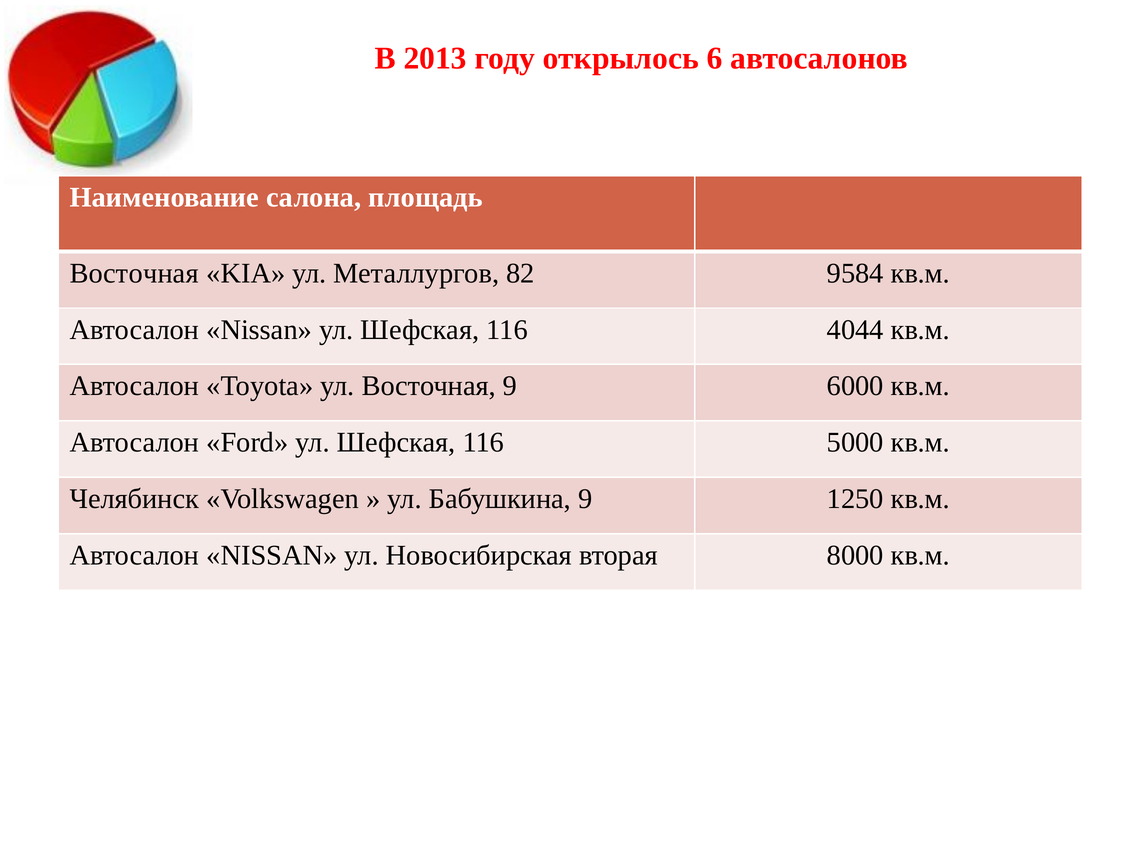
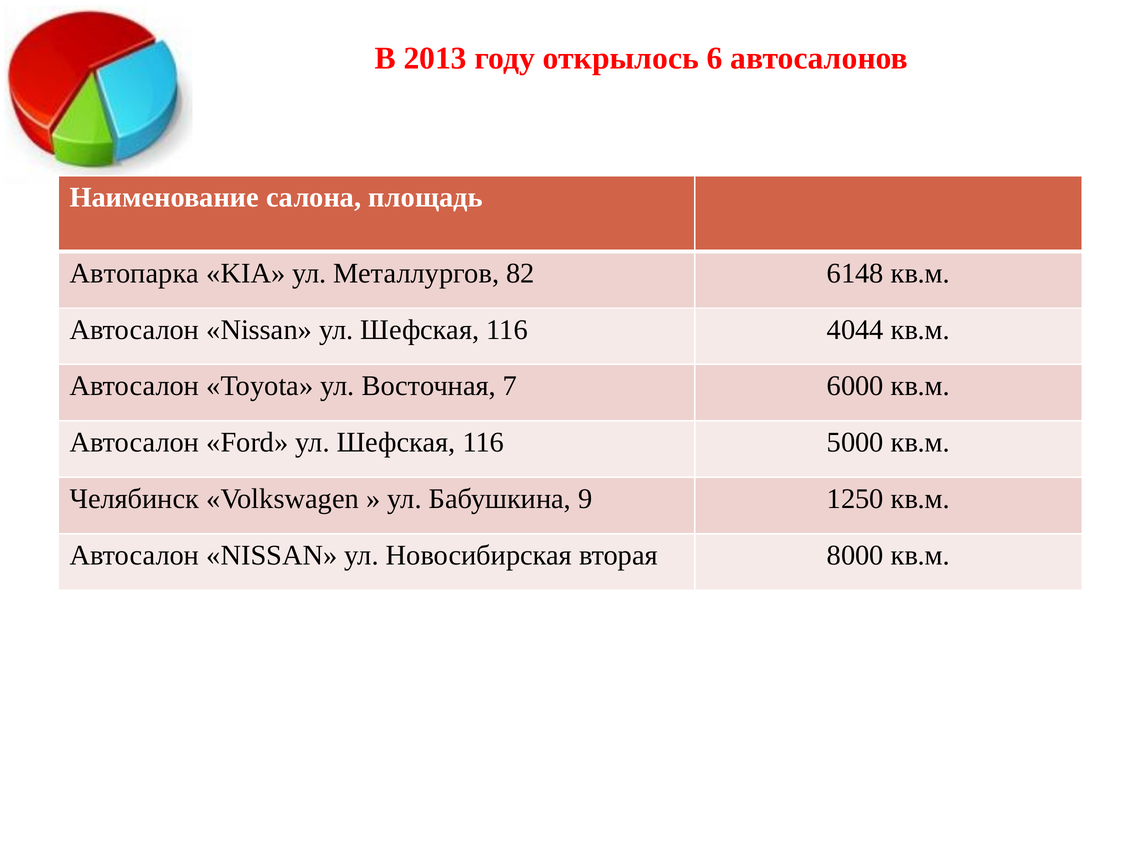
Восточная: Восточная -> Автопарка (134, 273)
9584: 9584 -> 6148 (855, 273)
Восточная 9: 9 -> 7 (510, 386)
